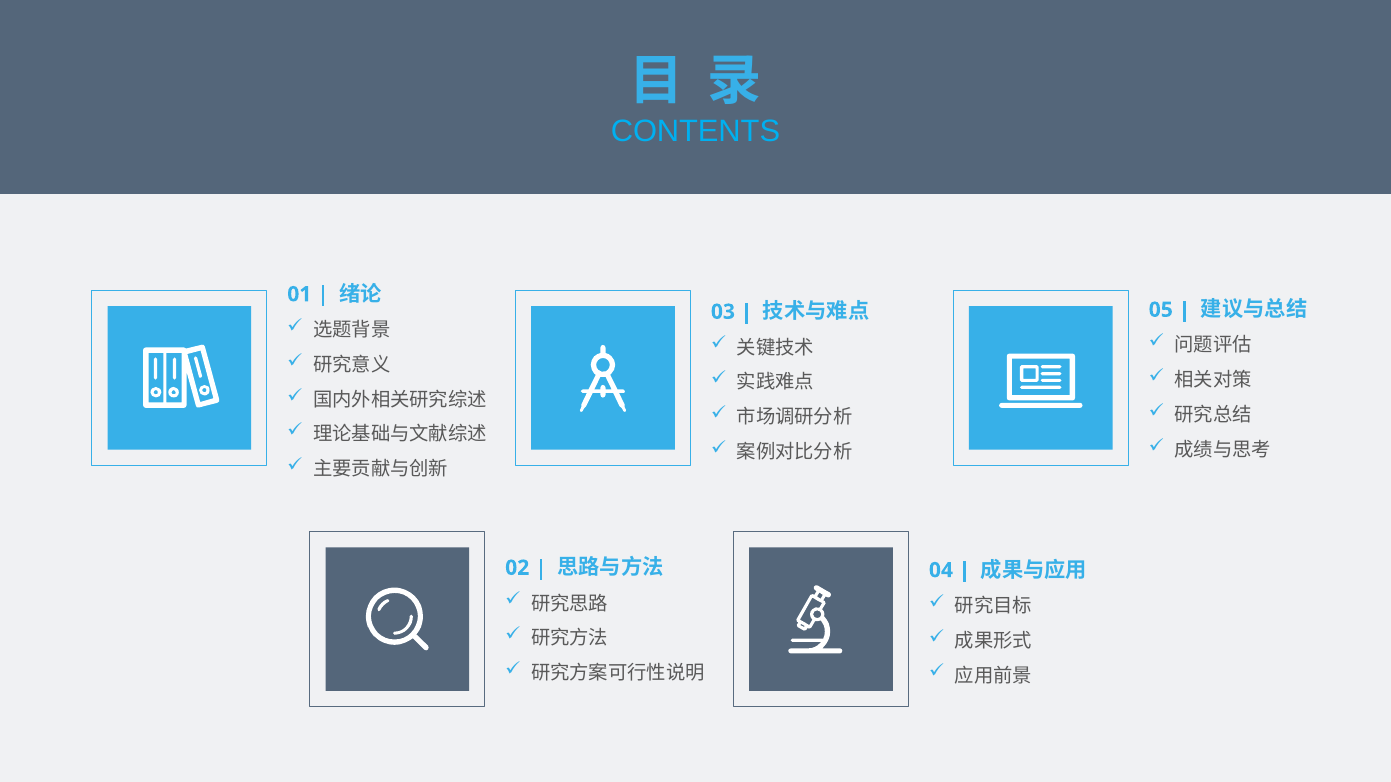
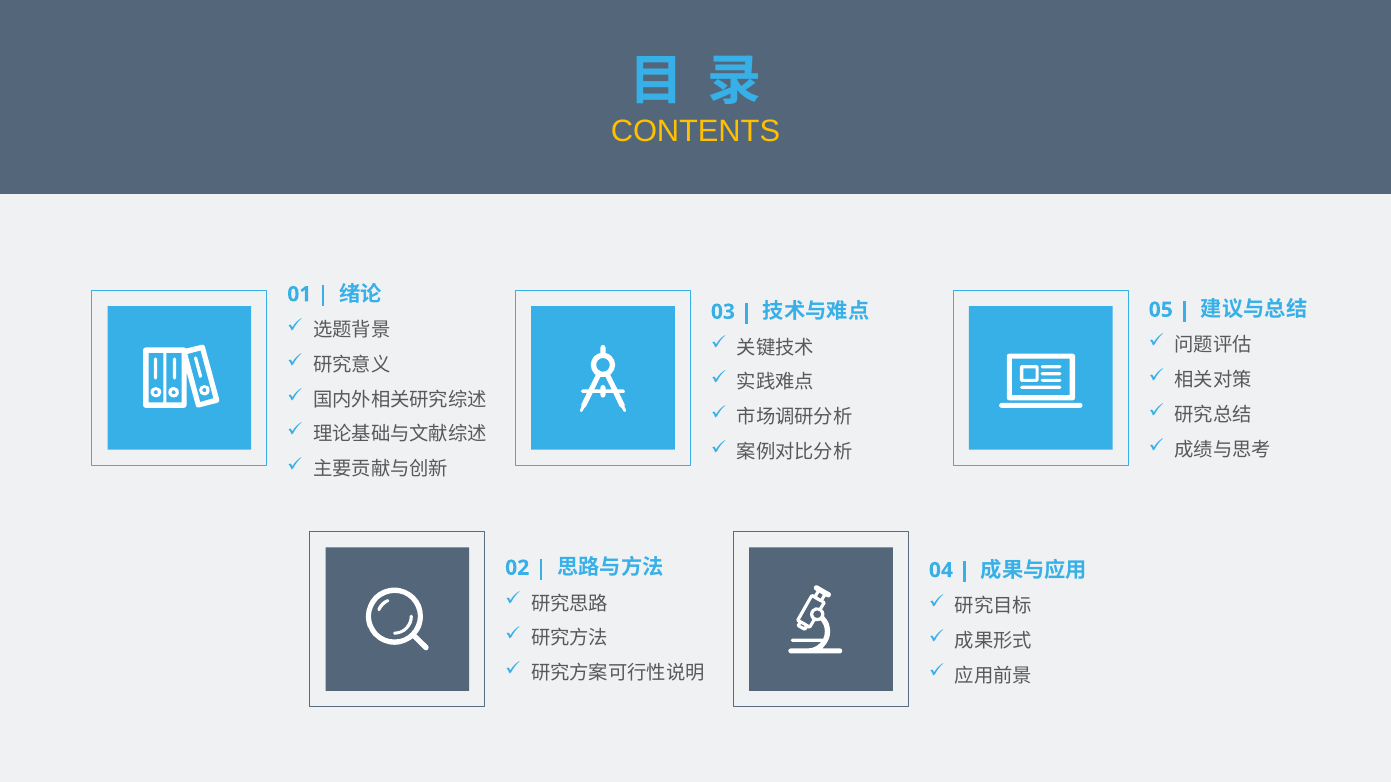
CONTENTS colour: light blue -> yellow (695, 131)
